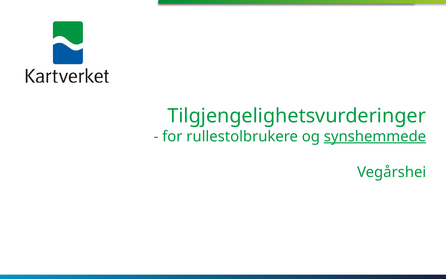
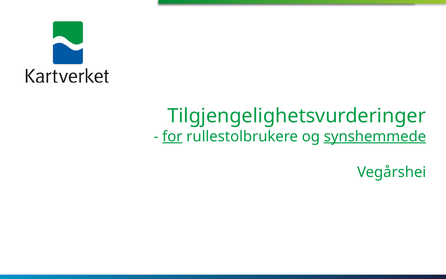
for underline: none -> present (172, 136)
